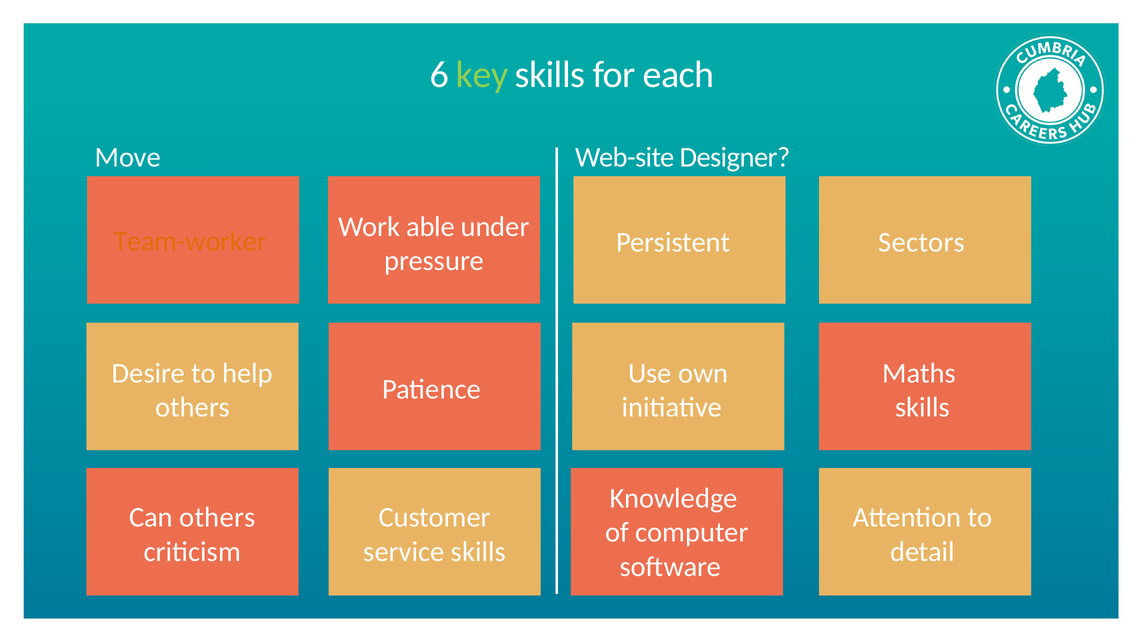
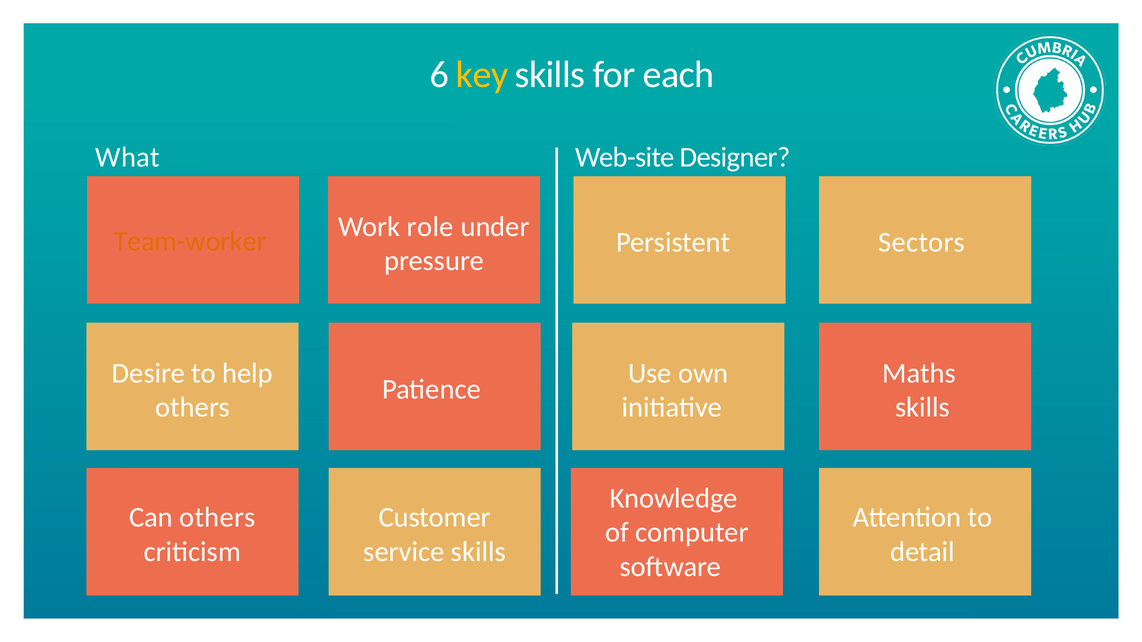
key colour: light green -> yellow (482, 75)
Move: Move -> What (128, 157)
able: able -> role (430, 227)
